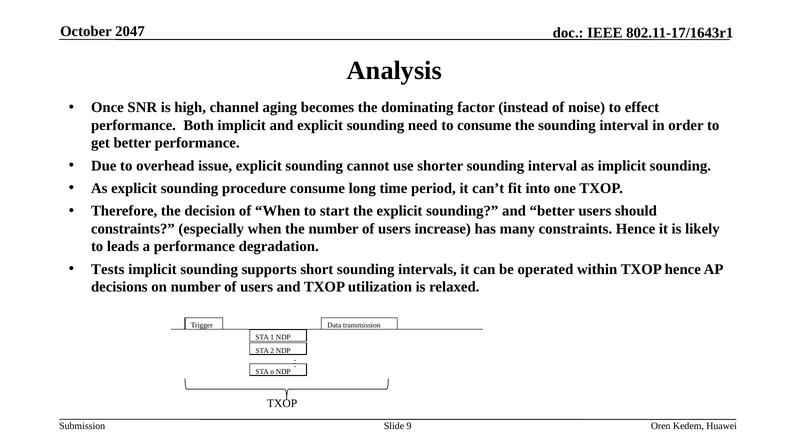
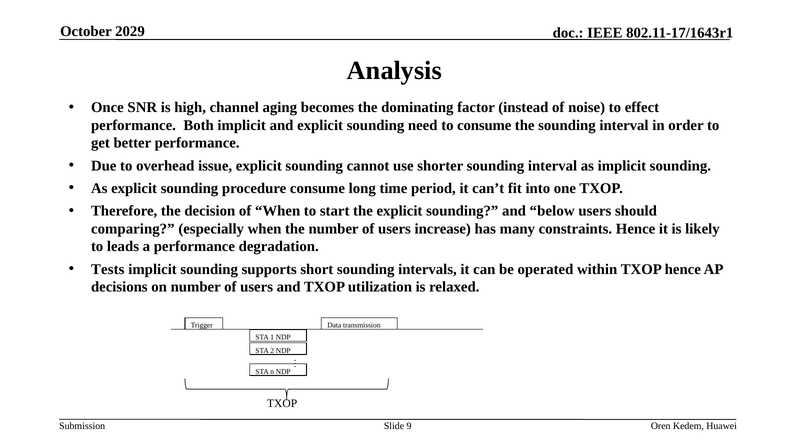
2047: 2047 -> 2029 (130, 31)
and better: better -> below (552, 211)
constraints: constraints -> comparing (133, 229)
